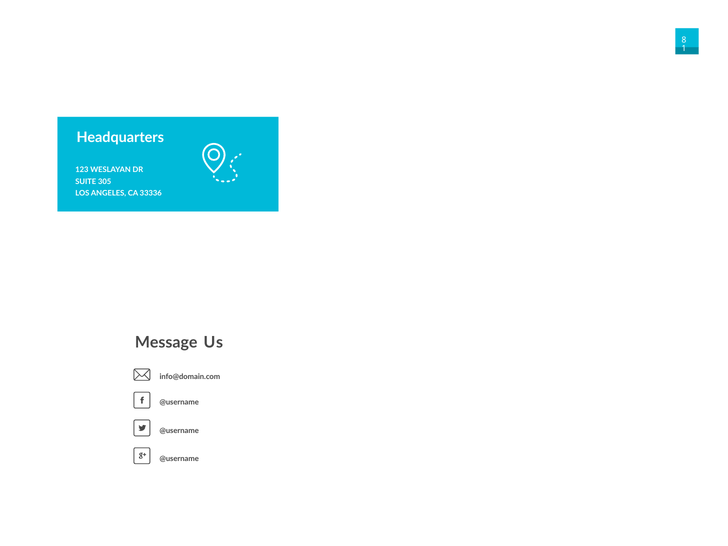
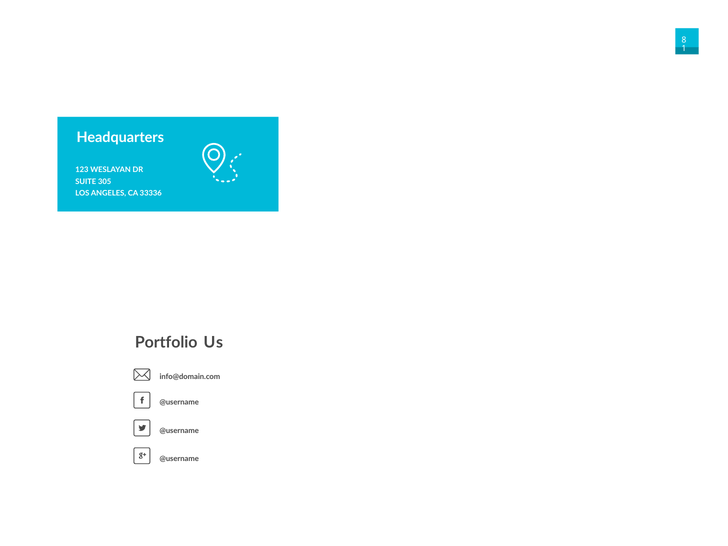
Message: Message -> Portfolio (166, 343)
